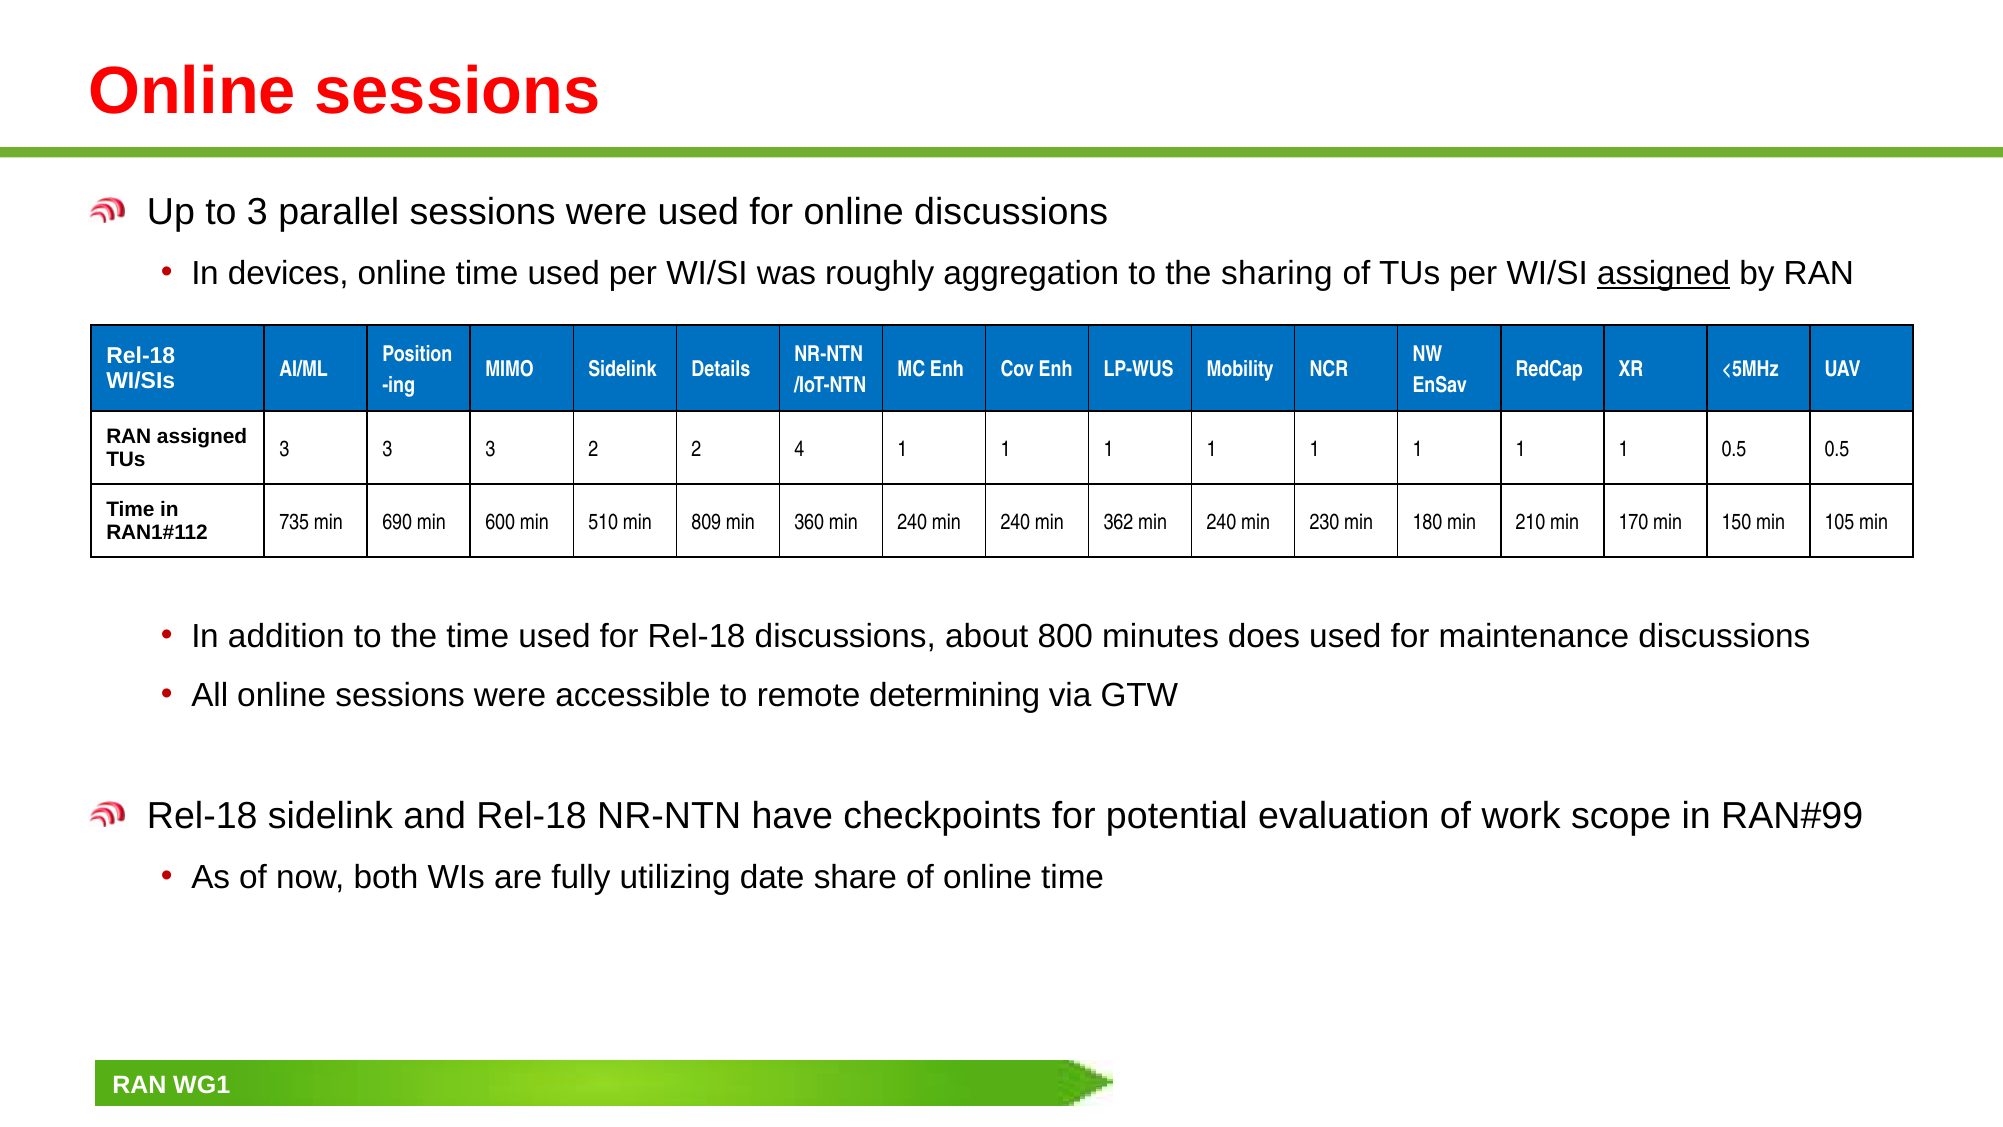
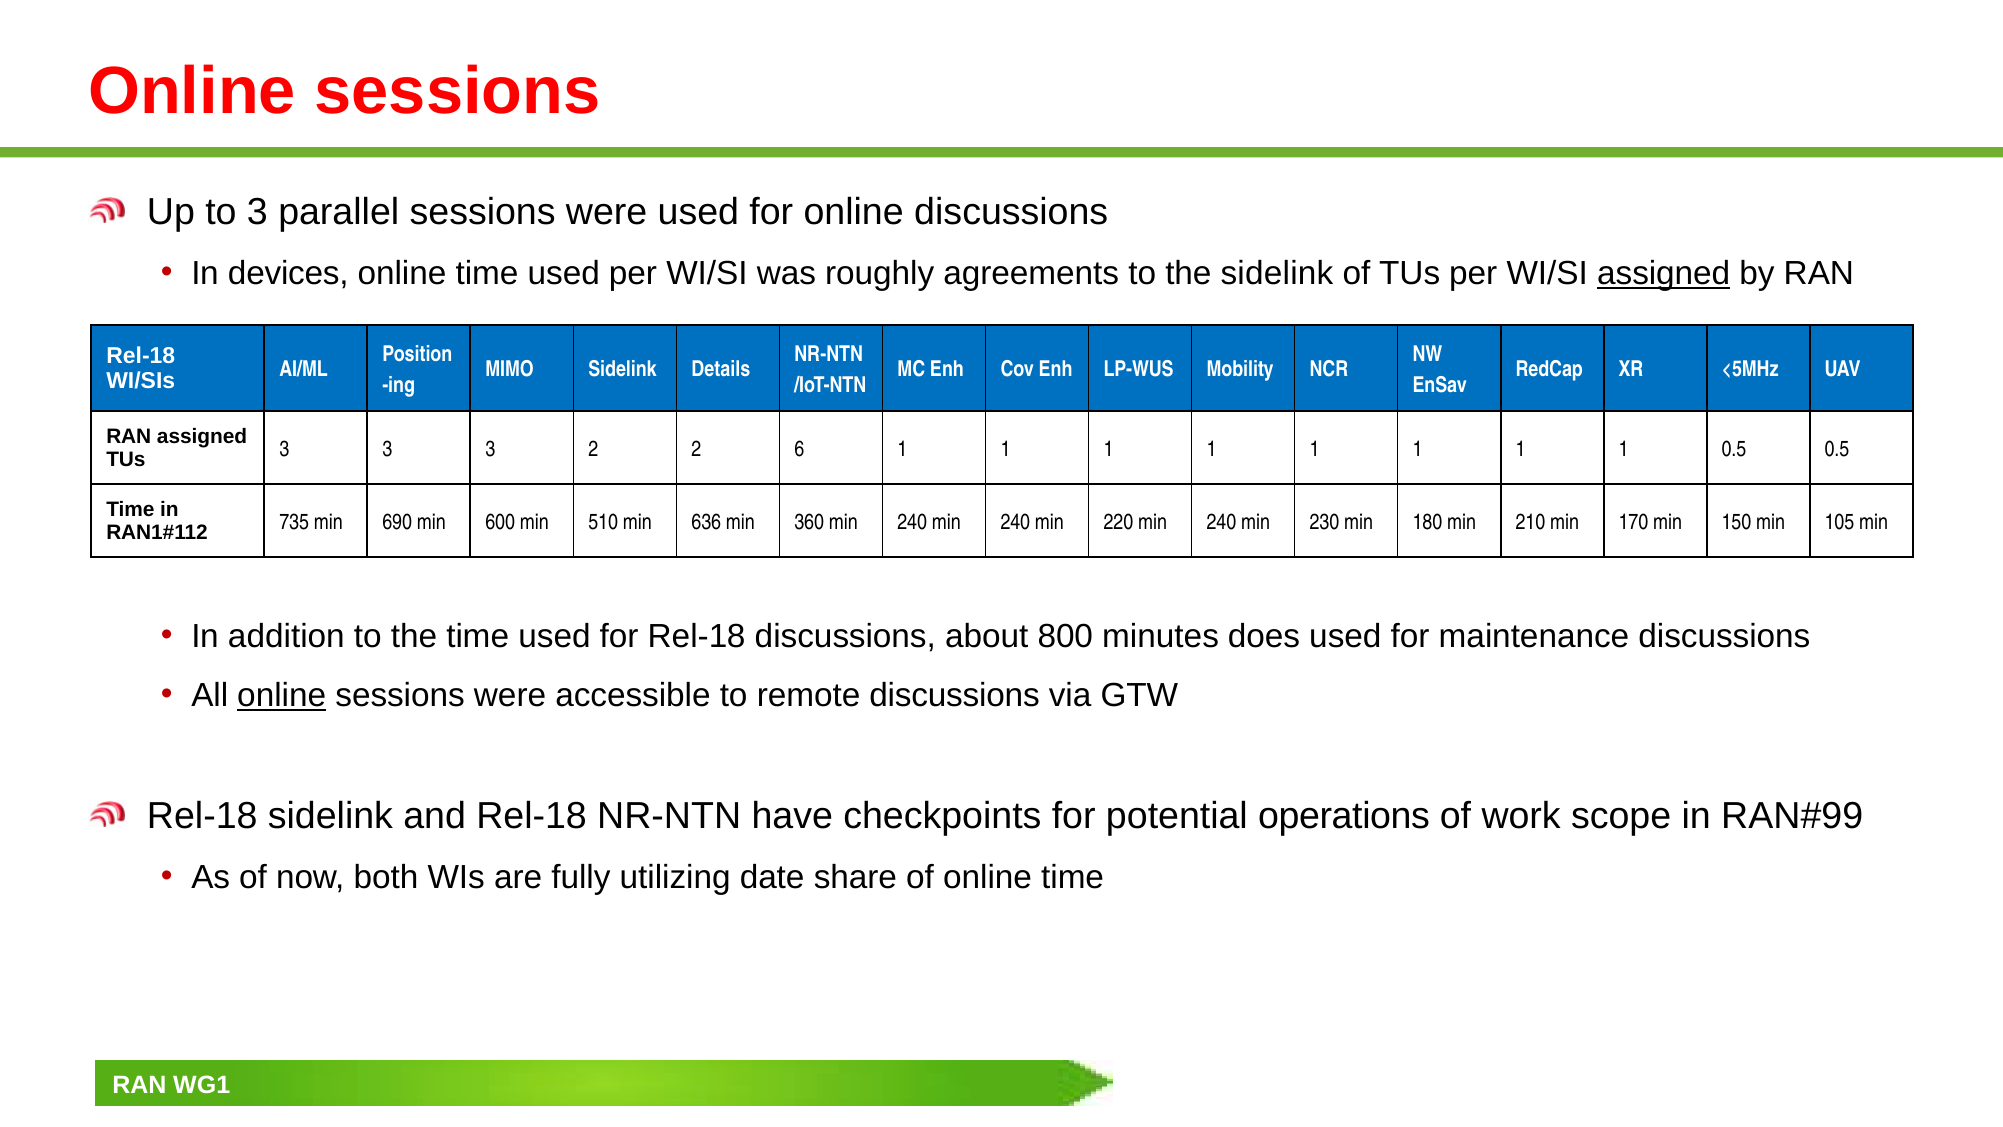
aggregation: aggregation -> agreements (1031, 273)
the sharing: sharing -> sidelink (1277, 273)
4: 4 -> 6 (799, 449)
809: 809 -> 636 (706, 522)
362: 362 -> 220 (1118, 522)
online underline: none -> present (282, 695)
remote determining: determining -> discussions (955, 695)
evaluation: evaluation -> operations (1344, 816)
